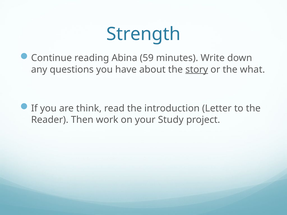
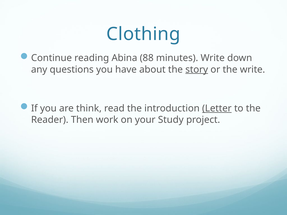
Strength: Strength -> Clothing (143, 34)
59: 59 -> 88 (147, 58)
the what: what -> write (253, 70)
Letter underline: none -> present (217, 108)
